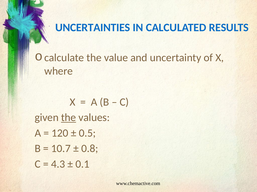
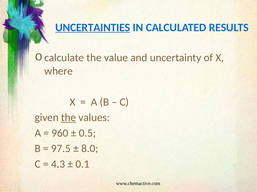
UNCERTAINTIES underline: none -> present (93, 28)
120: 120 -> 960 (60, 134)
10.7: 10.7 -> 97.5 (61, 149)
0.8: 0.8 -> 8.0 (90, 149)
